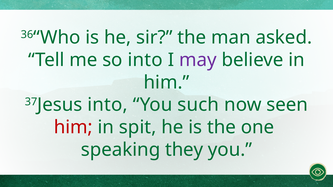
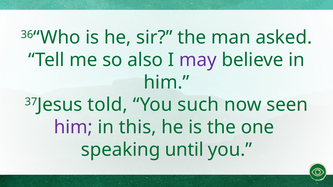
so into: into -> also (145, 60)
into: into -> told (108, 105)
him colour: red -> purple (73, 127)
spit: spit -> this (138, 127)
they: they -> until (184, 150)
